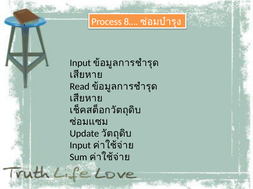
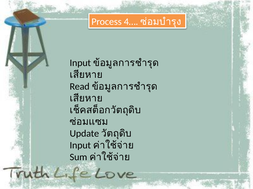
8…: 8… -> 4… (131, 22)
